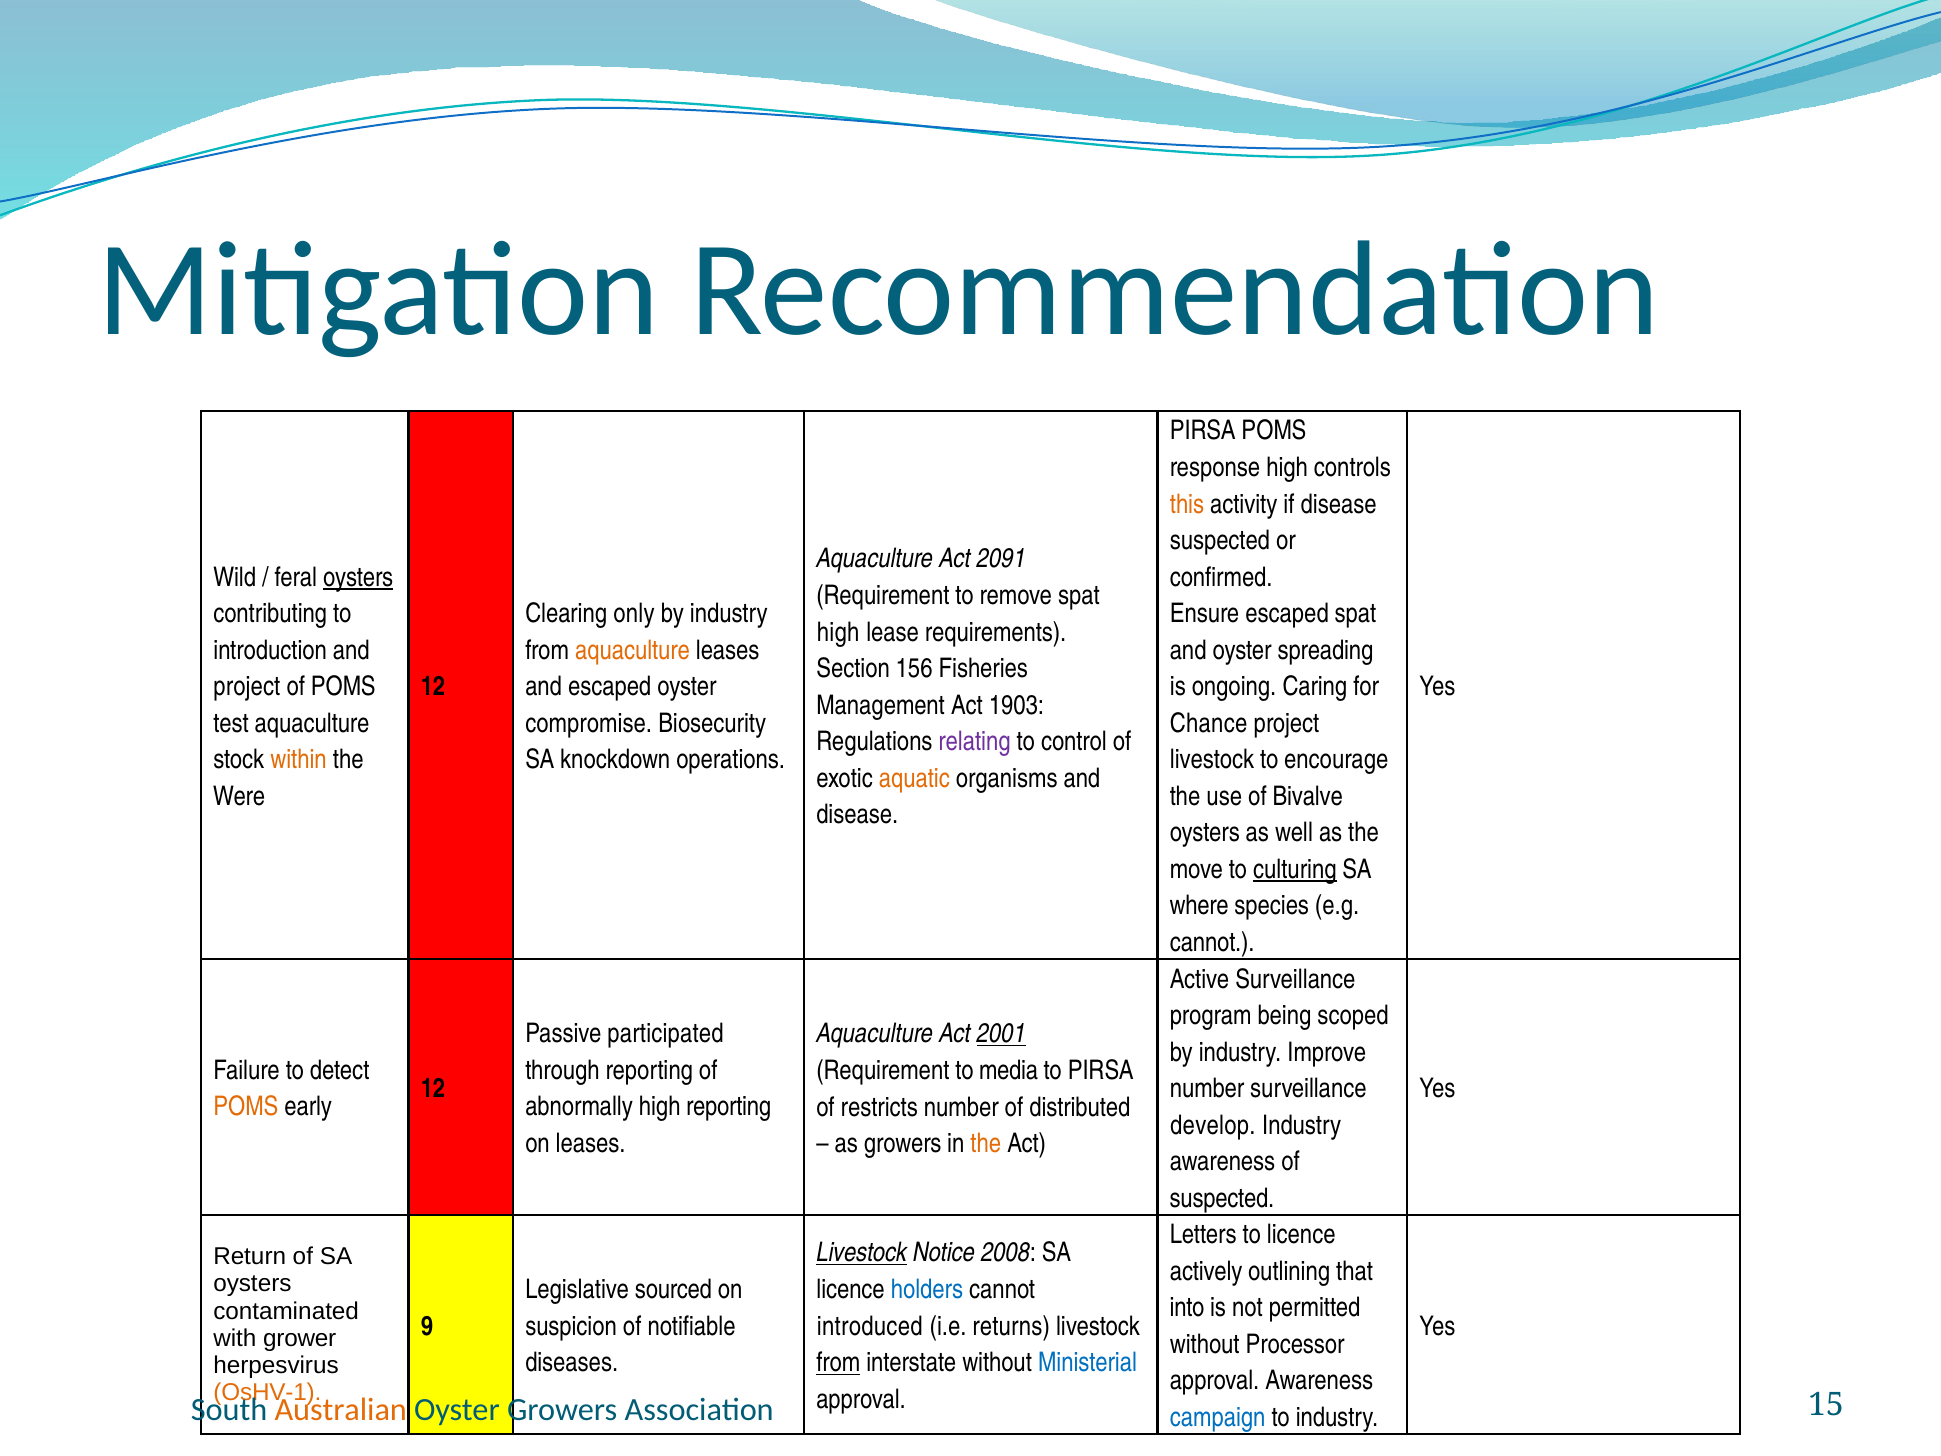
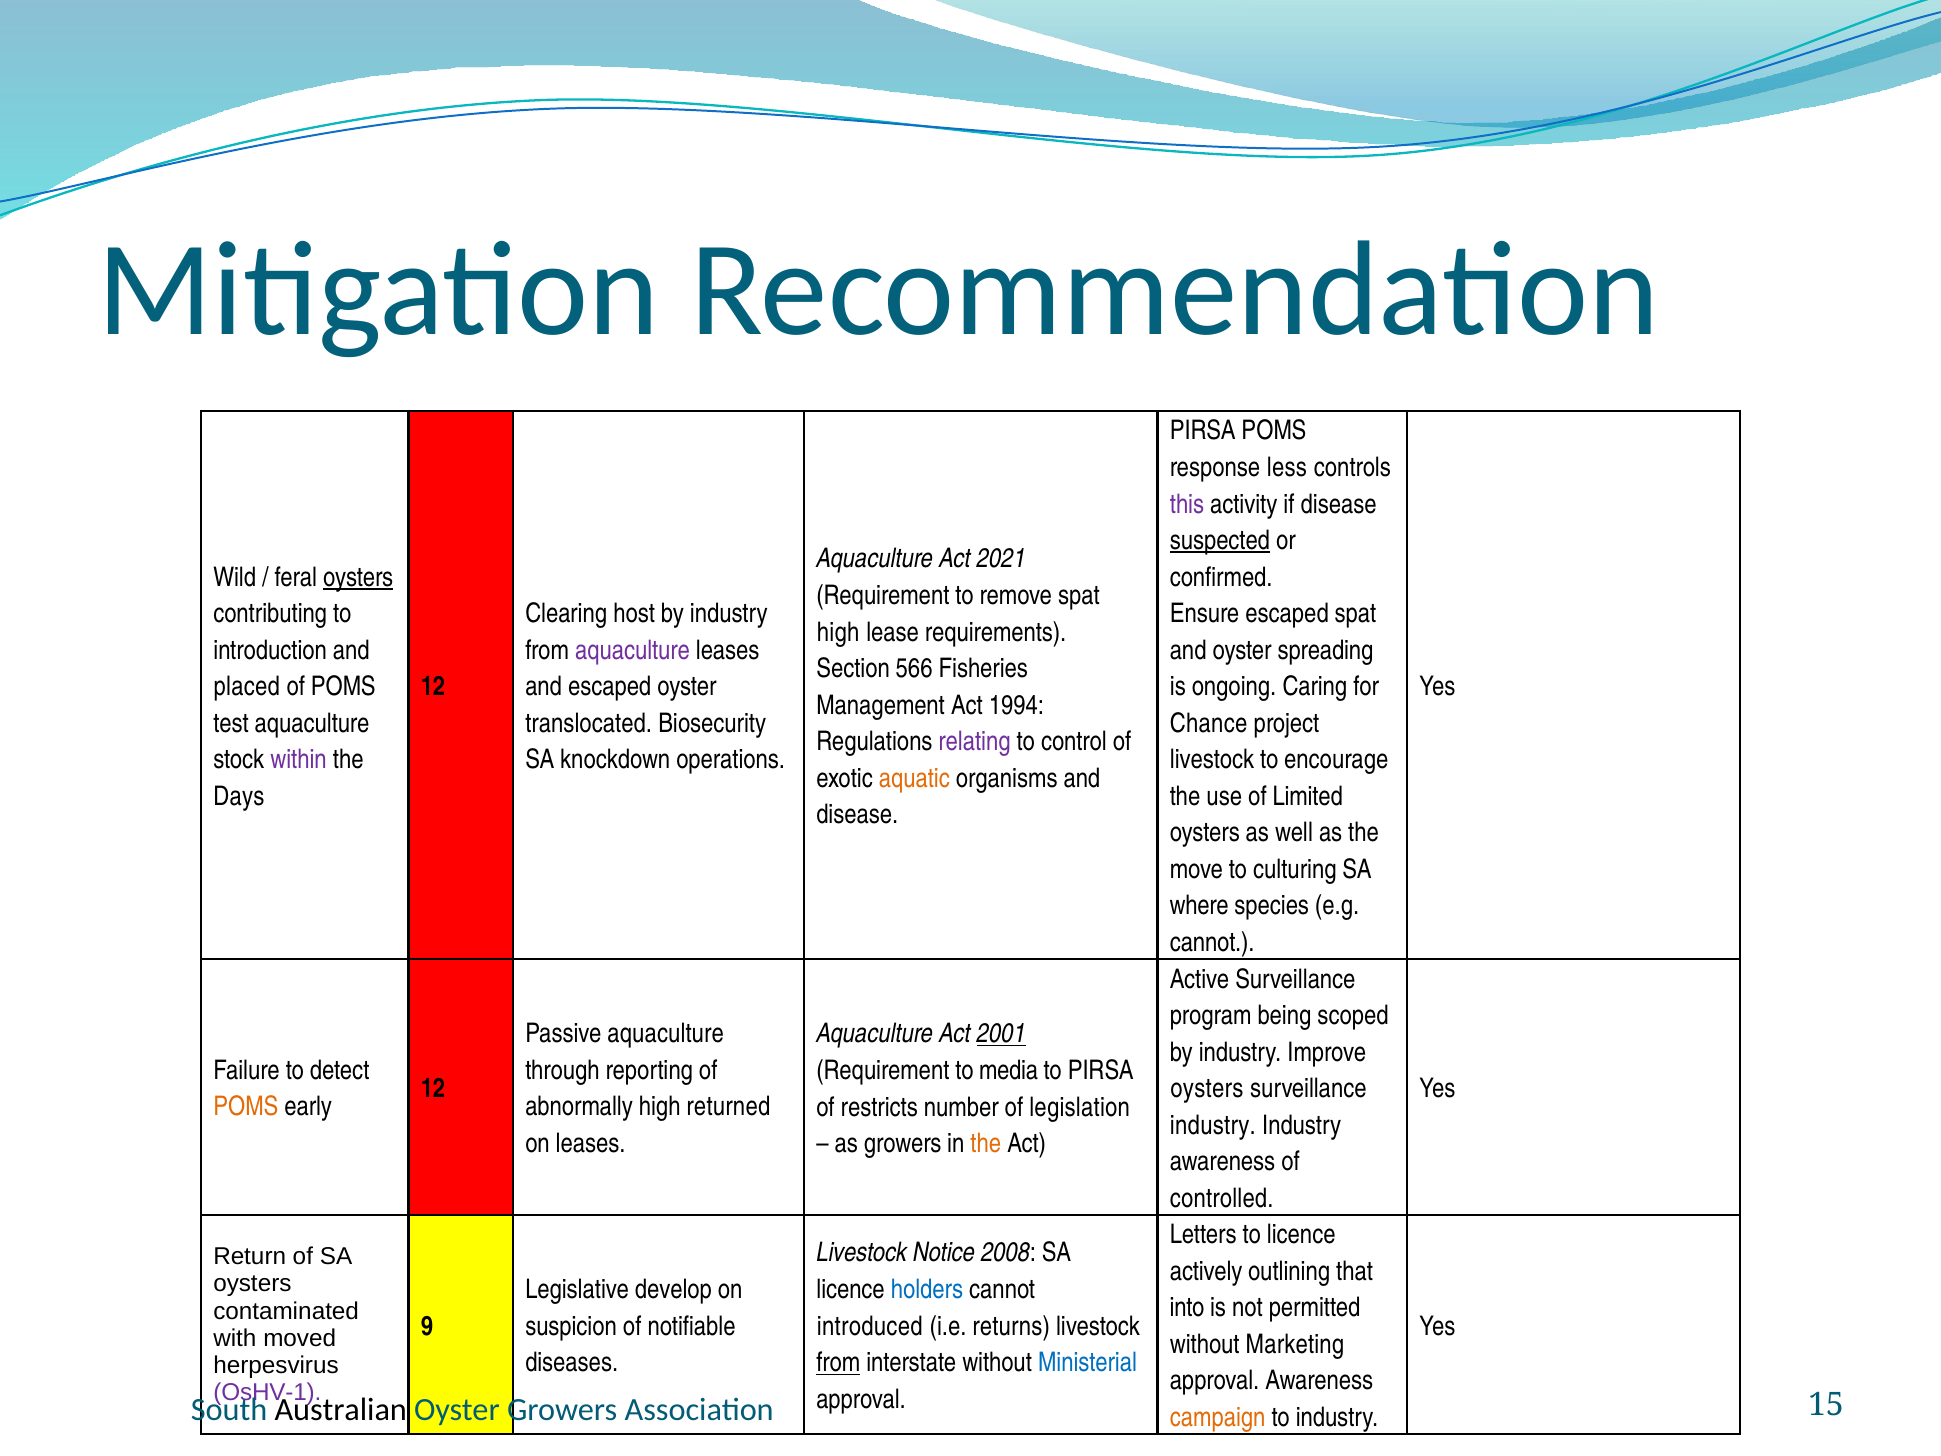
response high: high -> less (1287, 467)
this colour: orange -> purple (1187, 504)
suspected underline: none -> present (1220, 541)
2091: 2091 -> 2021 (1001, 559)
only: only -> host (634, 614)
aquaculture colour: orange -> purple (633, 650)
156: 156 -> 566 (914, 669)
project: project -> placed (247, 687)
1903: 1903 -> 1994 (1016, 705)
compromise: compromise -> translocated (589, 723)
within colour: orange -> purple (299, 760)
Were: Were -> Days (239, 796)
Bivalve: Bivalve -> Limited (1308, 796)
culturing underline: present -> none (1295, 869)
Passive participated: participated -> aquaculture (666, 1034)
number: number -> oysters (1207, 1089)
high reporting: reporting -> returned (728, 1107)
distributed: distributed -> legislation (1080, 1107)
develop: develop -> industry (1213, 1125)
suspected: suspected -> controlled (1222, 1198)
Livestock underline: present -> none (862, 1253)
sourced: sourced -> develop (673, 1290)
grower: grower -> moved (300, 1338)
Processor: Processor -> Marketing (1295, 1344)
OsHV-1 colour: orange -> purple (267, 1392)
Australian colour: orange -> black (341, 1410)
campaign colour: blue -> orange (1218, 1417)
